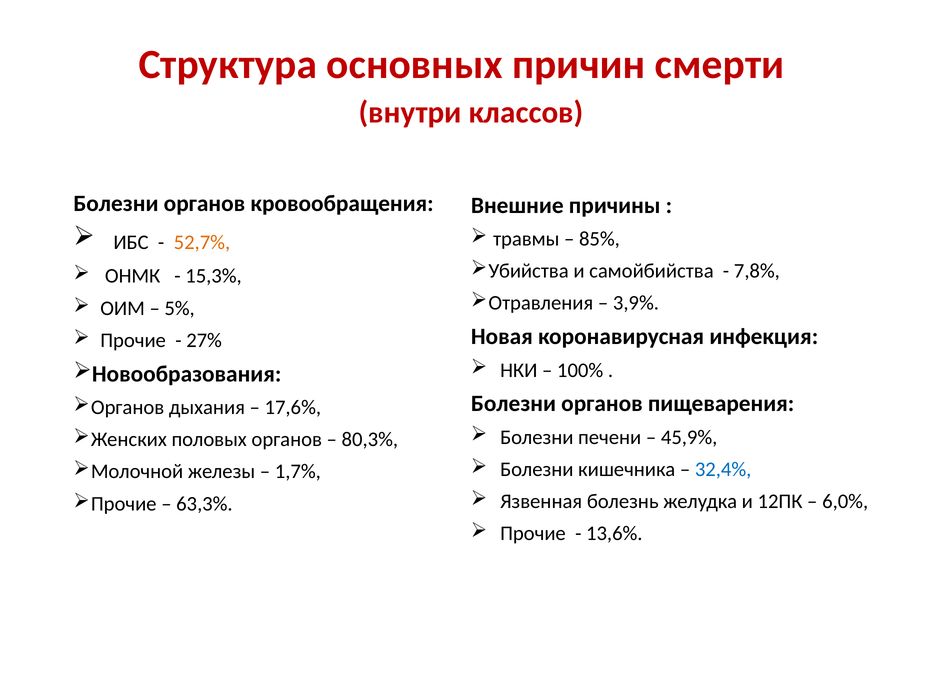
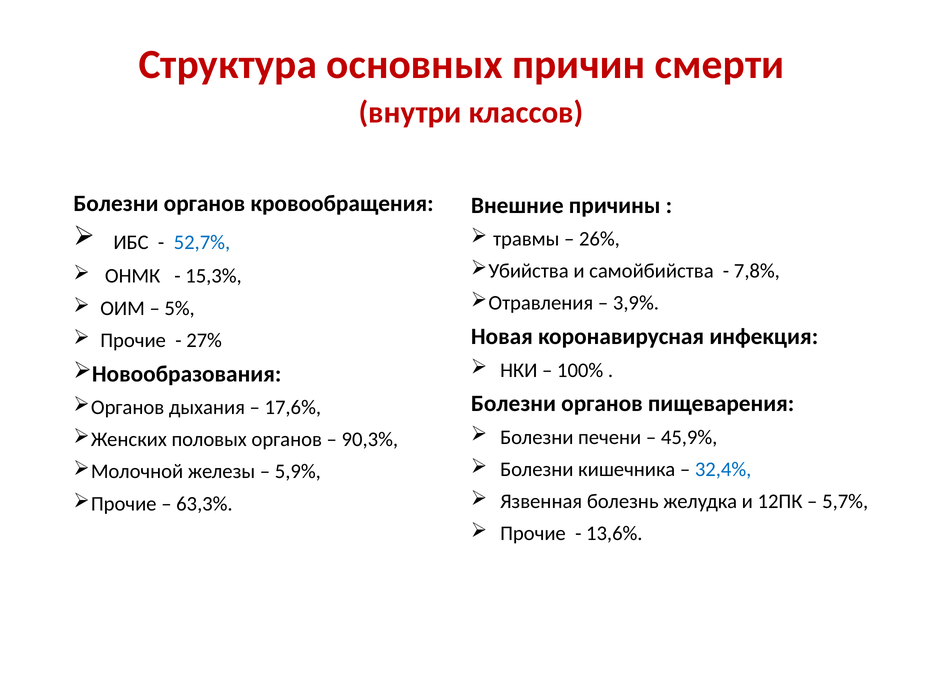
52,7% colour: orange -> blue (202, 243)
85%: 85% -> 26% (599, 239)
80,3%: 80,3% -> 90,3% (370, 439)
1,7%: 1,7% -> 5,9% (298, 471)
6,0%: 6,0% -> 5,7% (845, 501)
